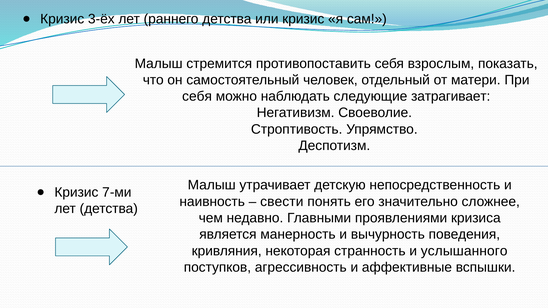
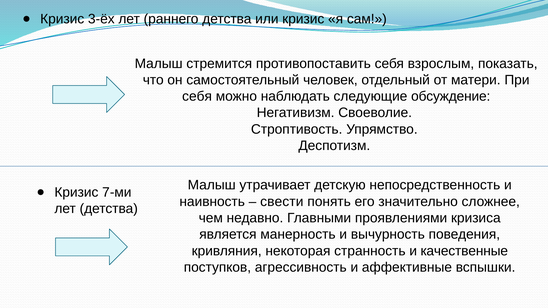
затрагивает: затрагивает -> обсуждение (451, 96)
услышанного: услышанного -> качественные (464, 251)
